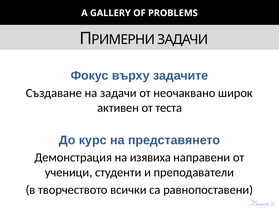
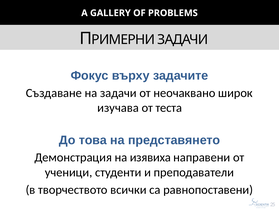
активен: активен -> изучава (118, 108)
курс: курс -> това (93, 140)
